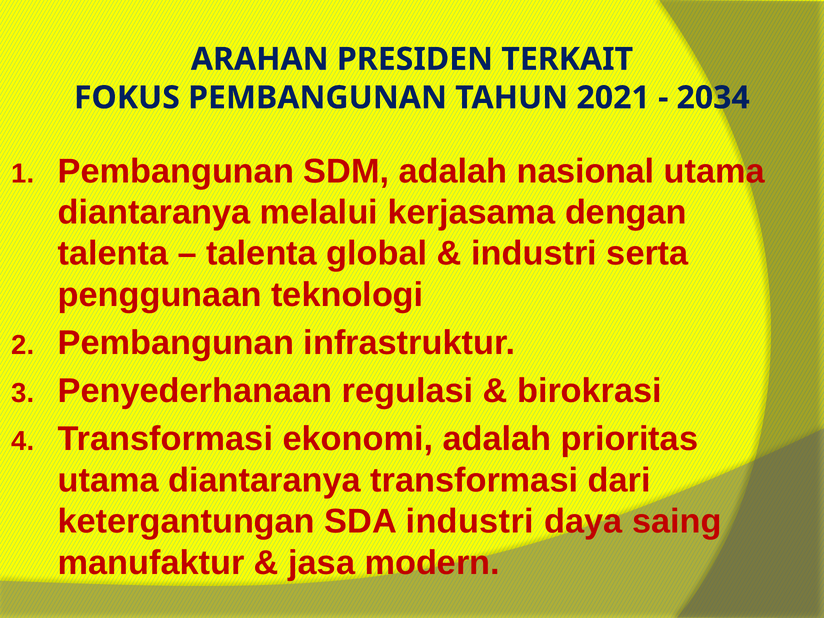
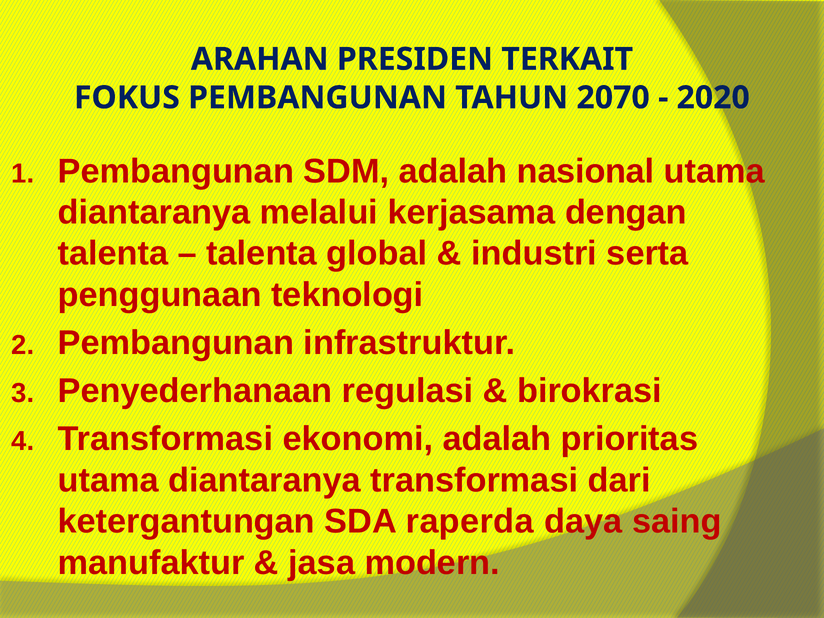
2021: 2021 -> 2070 (613, 98)
2034: 2034 -> 2020 (713, 98)
SDA industri: industri -> raperda (470, 521)
